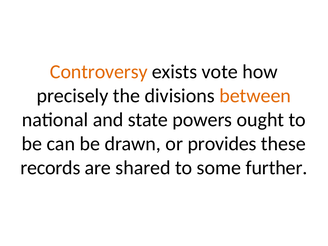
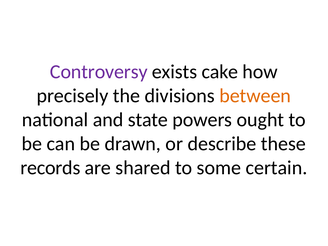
Controversy colour: orange -> purple (99, 72)
vote: vote -> cake (220, 72)
provides: provides -> describe (222, 144)
further: further -> certain (276, 168)
